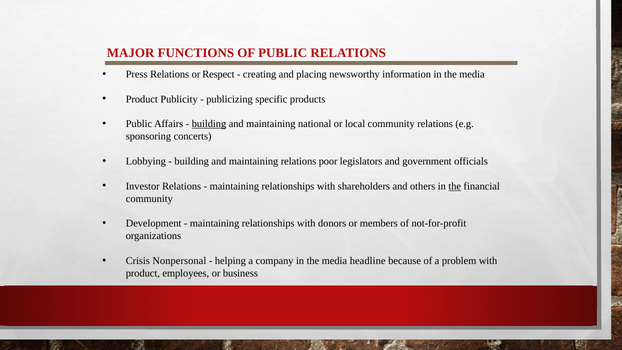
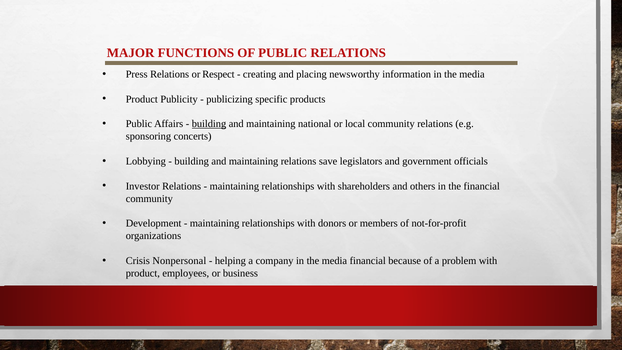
poor: poor -> save (328, 161)
the underline: present -> none (455, 186)
media headline: headline -> financial (368, 261)
